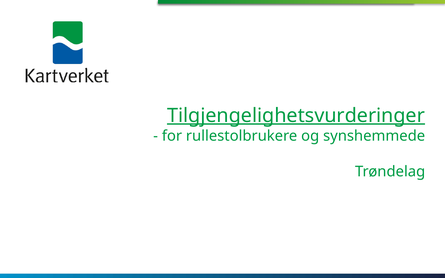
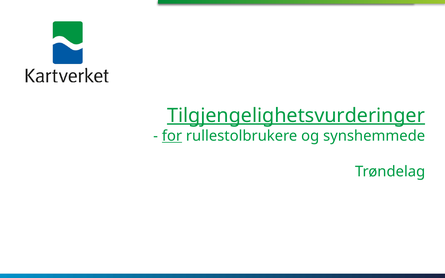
for underline: none -> present (172, 136)
